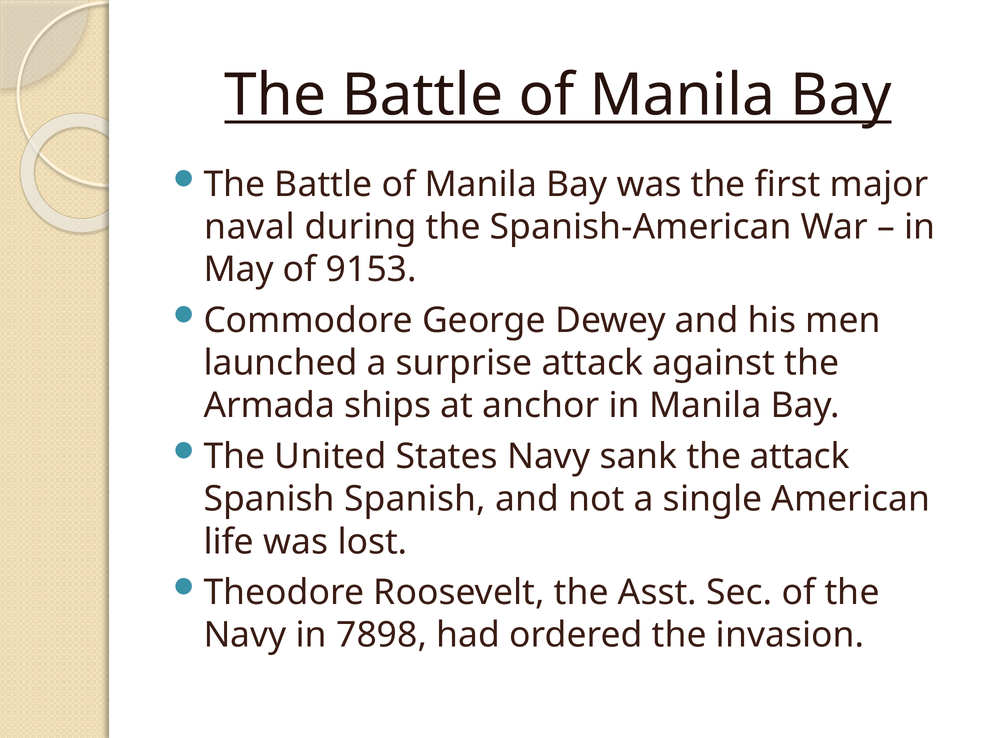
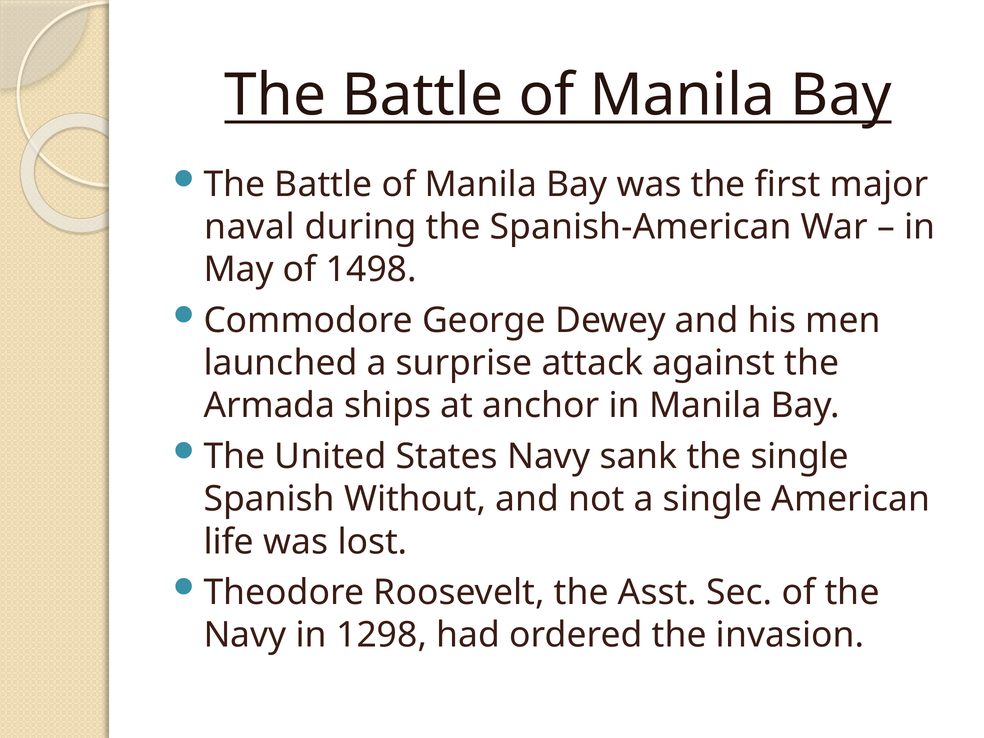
9153: 9153 -> 1498 (371, 270)
the attack: attack -> single (800, 457)
Spanish Spanish: Spanish -> Without (415, 499)
7898: 7898 -> 1298 (382, 635)
